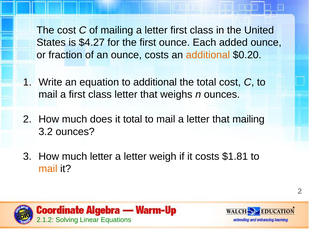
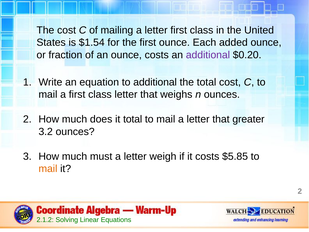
$4.27: $4.27 -> $1.54 (92, 42)
additional colour: orange -> purple (208, 55)
that mailing: mailing -> greater (248, 119)
much letter: letter -> must (101, 156)
$1.81: $1.81 -> $5.85 (235, 156)
